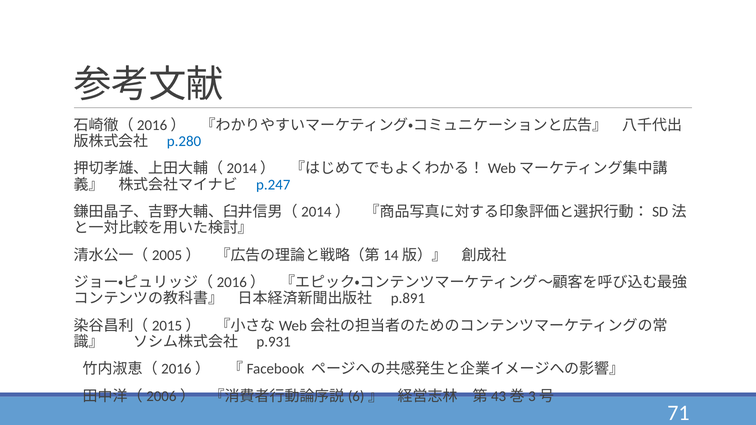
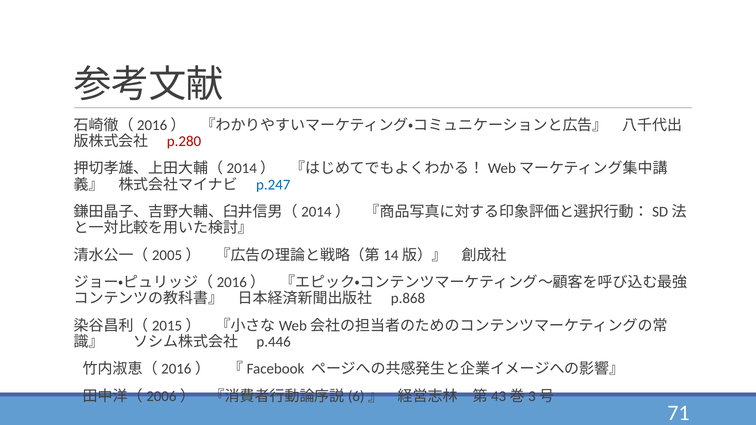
p.280 colour: blue -> red (184, 141)
p.891: p.891 -> p.868 (408, 299)
p.931: p.931 -> p.446 (274, 342)
